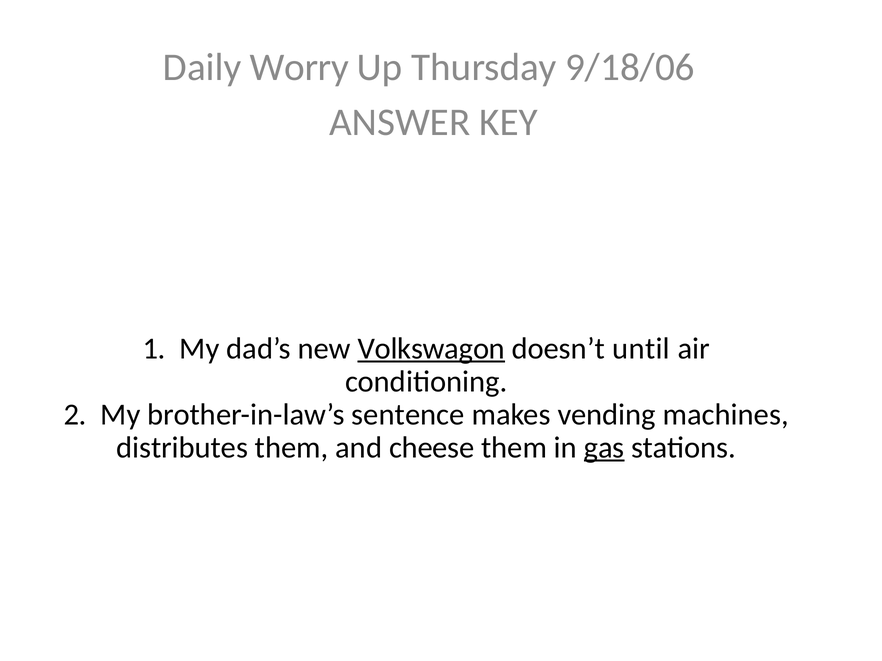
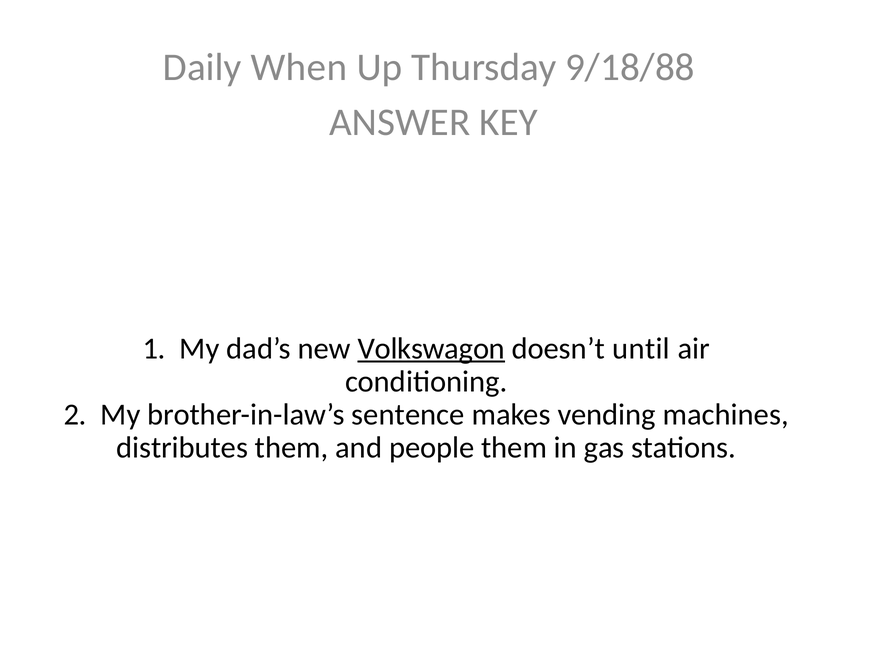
Worry: Worry -> When (299, 67)
9/18/06: 9/18/06 -> 9/18/88 (630, 67)
cheese: cheese -> people (432, 448)
gas underline: present -> none (604, 448)
